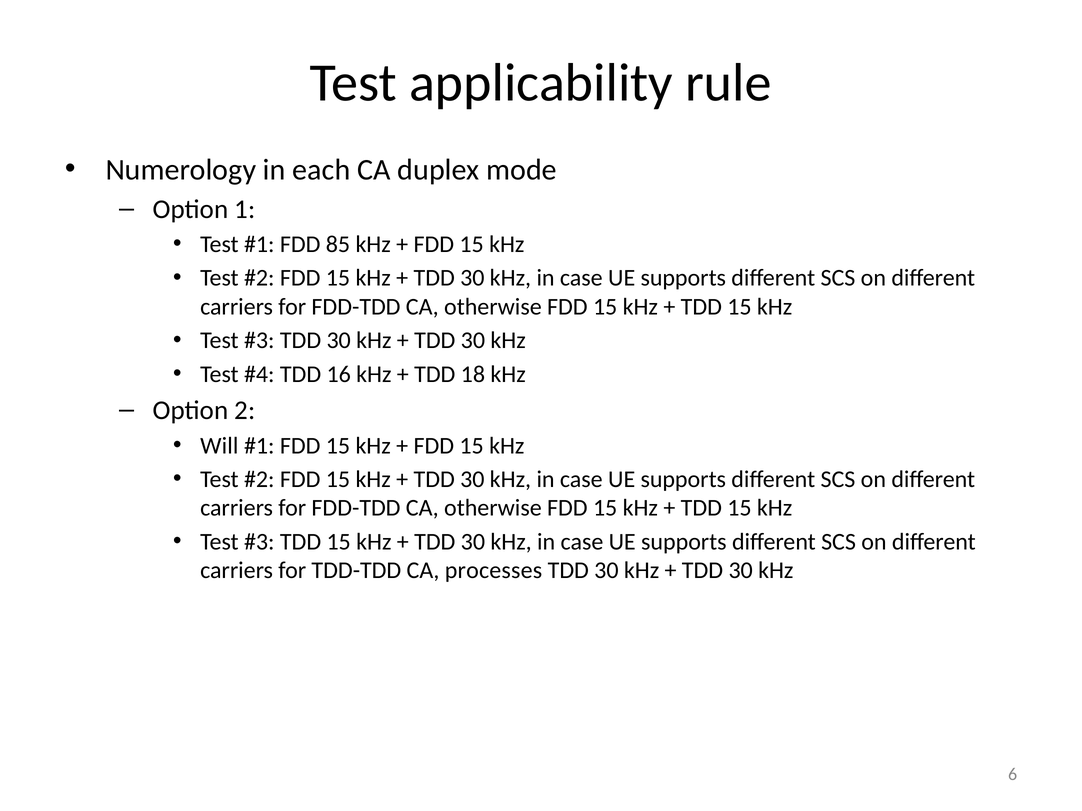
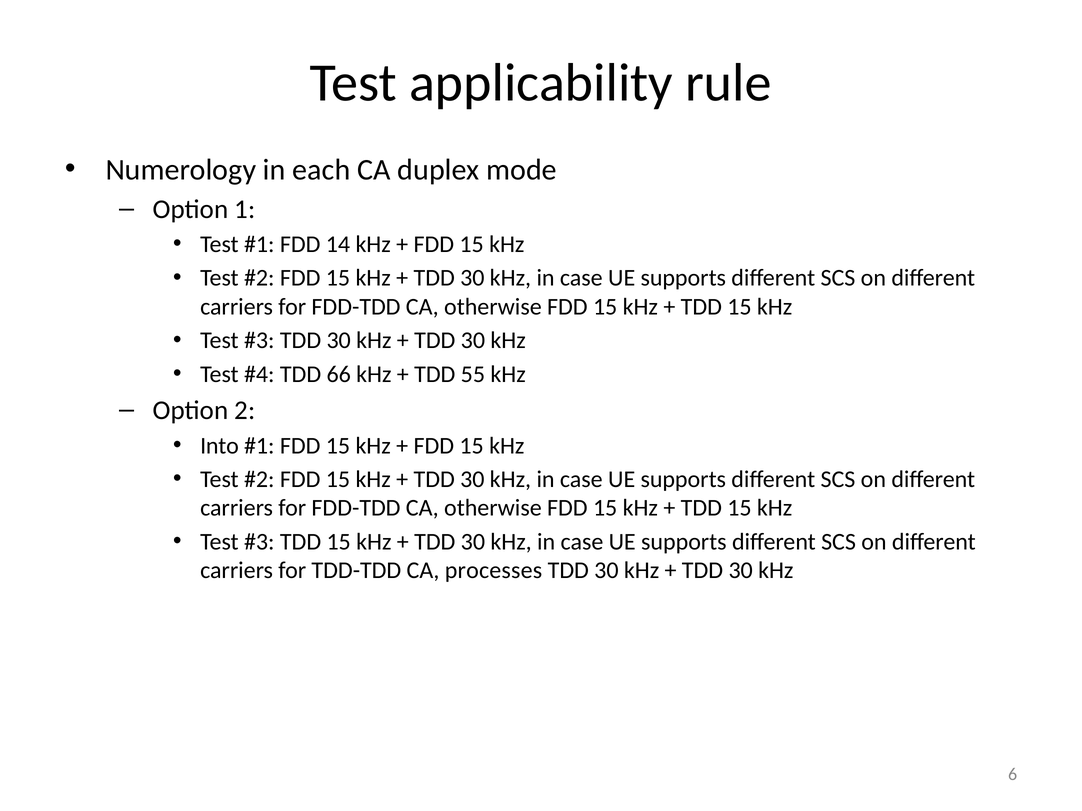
85: 85 -> 14 (338, 245)
16: 16 -> 66 (339, 374)
18: 18 -> 55 (473, 374)
Will: Will -> Into (220, 446)
